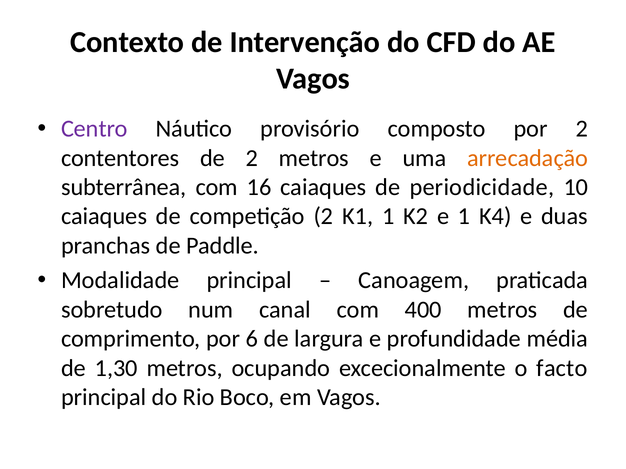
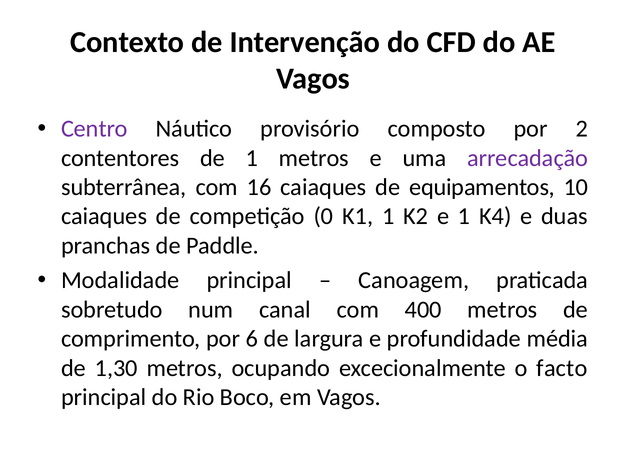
de 2: 2 -> 1 (252, 158)
arrecadação colour: orange -> purple (528, 158)
periodicidade: periodicidade -> equipamentos (482, 187)
competição 2: 2 -> 0 (323, 217)
